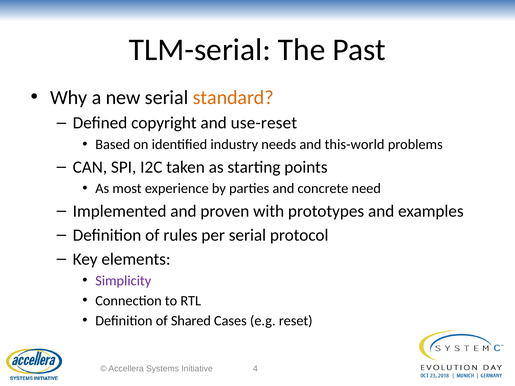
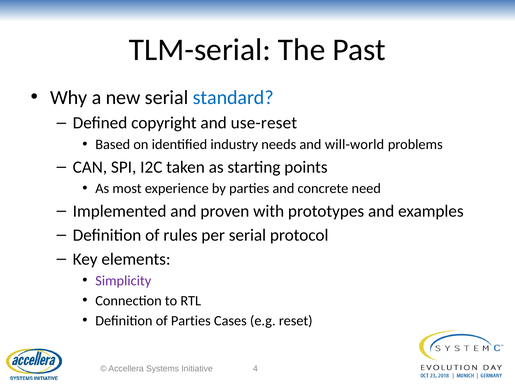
standard colour: orange -> blue (233, 98)
this-world: this-world -> will-world (355, 145)
of Shared: Shared -> Parties (191, 321)
